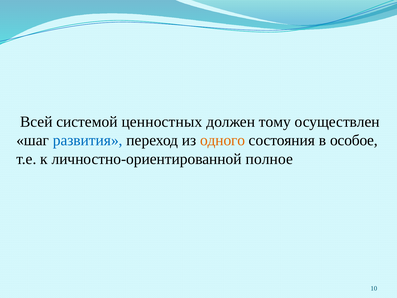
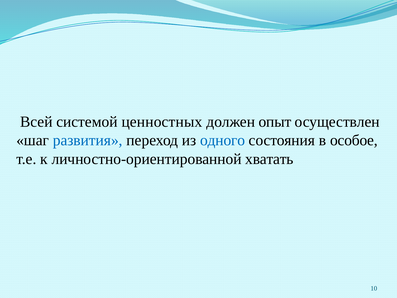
тому: тому -> опыт (275, 122)
одного colour: orange -> blue (223, 140)
полное: полное -> хватать (269, 159)
